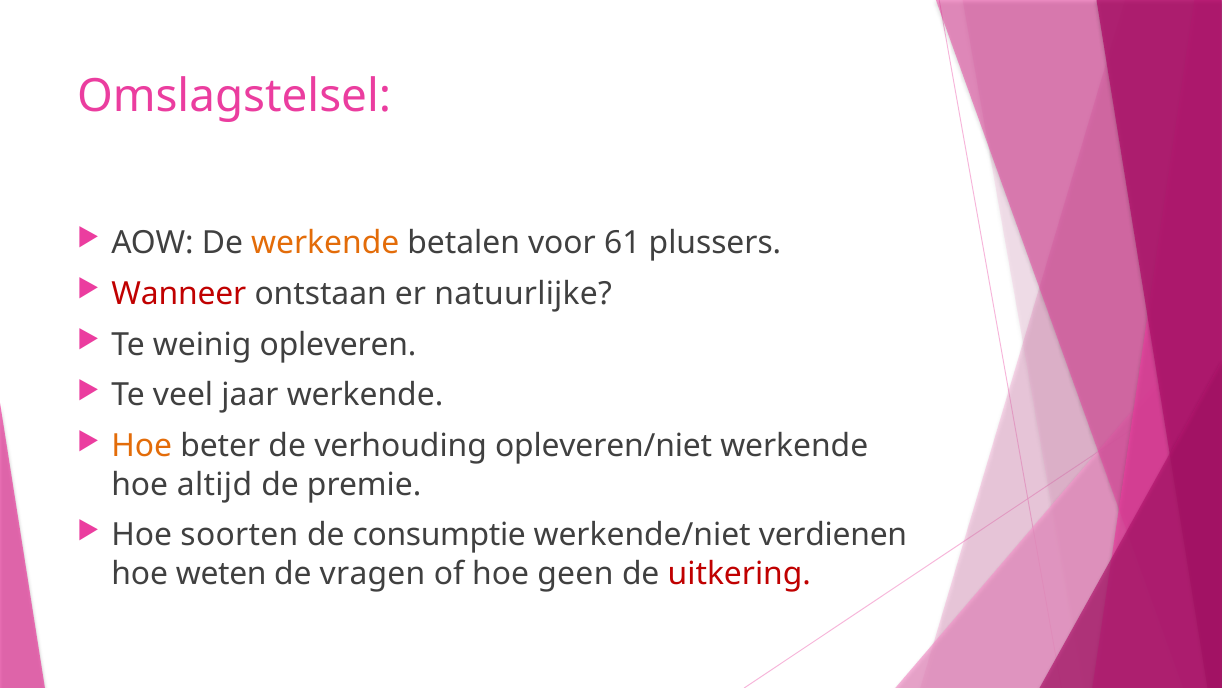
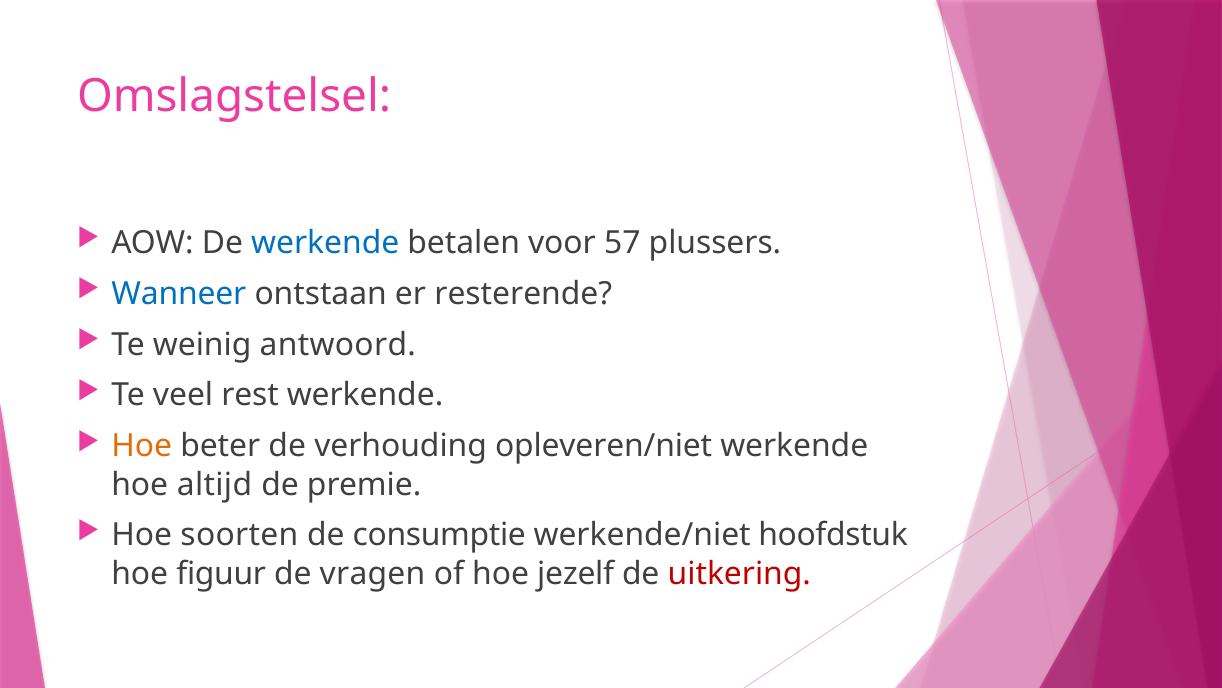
werkende colour: orange -> blue (325, 242)
61: 61 -> 57 (622, 242)
Wanneer colour: red -> blue (179, 293)
natuurlijke: natuurlijke -> resterende (523, 293)
opleveren: opleveren -> antwoord (338, 344)
jaar: jaar -> rest (250, 395)
verdienen: verdienen -> hoofdstuk (833, 535)
weten: weten -> figuur (221, 573)
geen: geen -> jezelf (576, 573)
